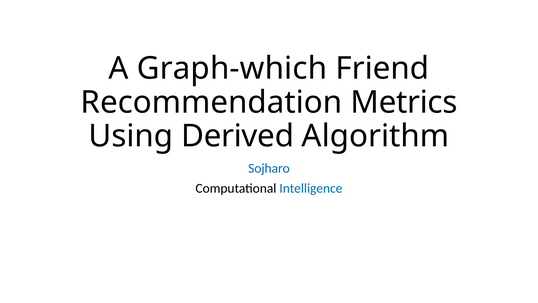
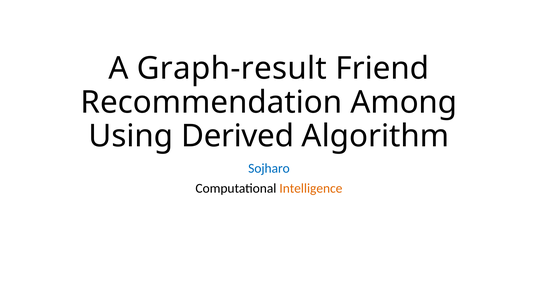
Graph-which: Graph-which -> Graph-result (232, 68)
Metrics: Metrics -> Among (404, 102)
Intelligence colour: blue -> orange (311, 188)
